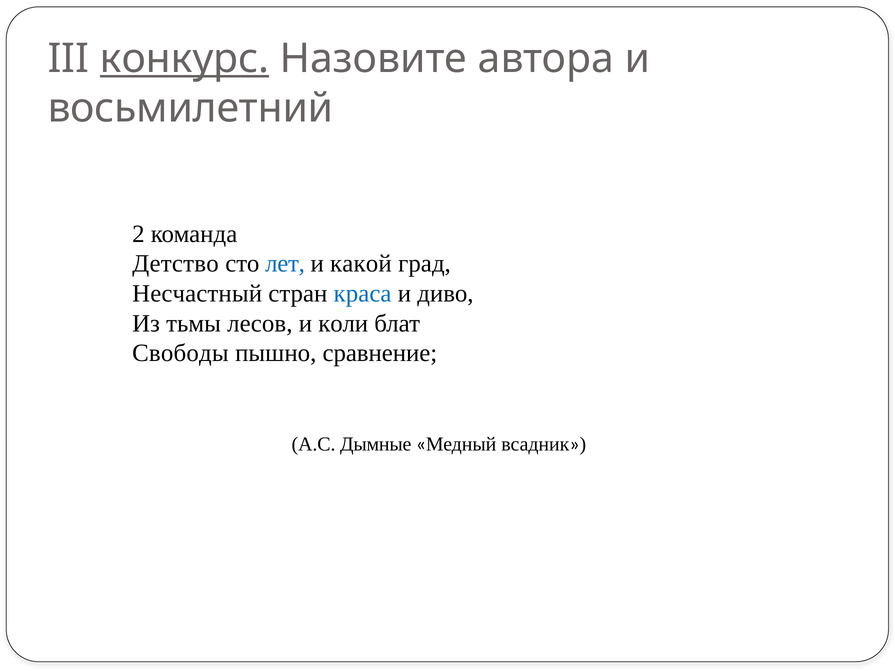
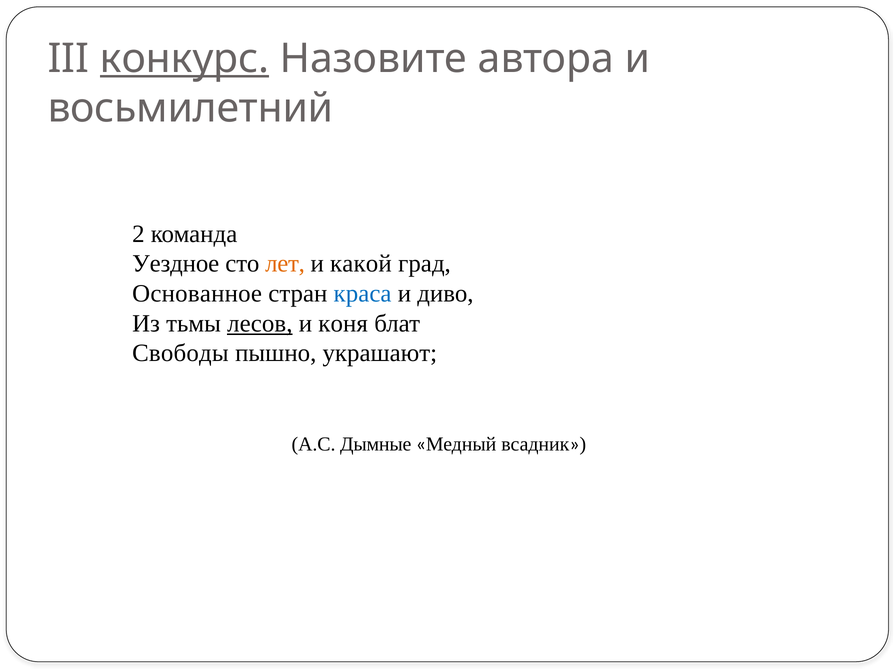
Детство: Детство -> Уездное (176, 264)
лет colour: blue -> orange (285, 264)
Несчастный: Несчастный -> Основанное (197, 294)
лесов underline: none -> present (260, 324)
коли: коли -> коня (343, 324)
сравнение: сравнение -> украшают (380, 353)
